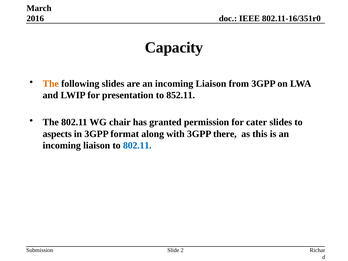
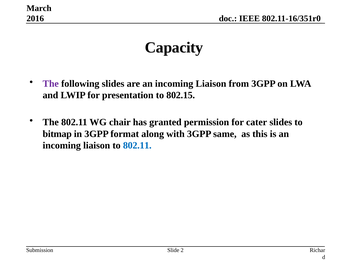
The colour: orange -> purple (51, 84)
852.11: 852.11 -> 802.15 (181, 95)
aspects: aspects -> bitmap (57, 134)
there: there -> same (225, 134)
